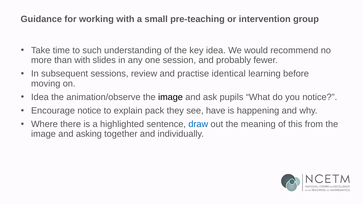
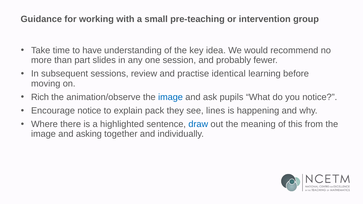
such: such -> have (92, 50)
than with: with -> part (82, 60)
Idea: Idea -> Rich (40, 97)
image colour: black -> blue (170, 97)
have: have -> lines (216, 111)
